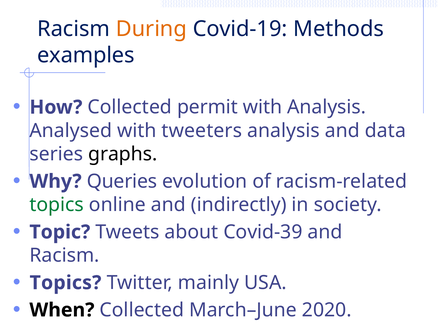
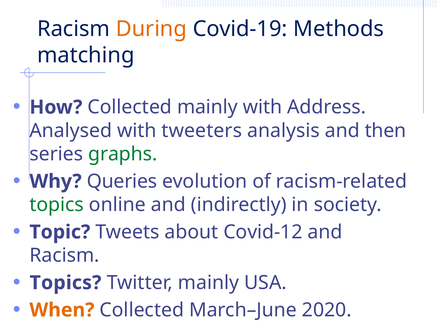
examples: examples -> matching (86, 55)
Collected permit: permit -> mainly (207, 107)
with Analysis: Analysis -> Address (327, 107)
data: data -> then (386, 130)
graphs colour: black -> green (123, 154)
Covid-39: Covid-39 -> Covid-12 (263, 232)
When colour: black -> orange (62, 310)
